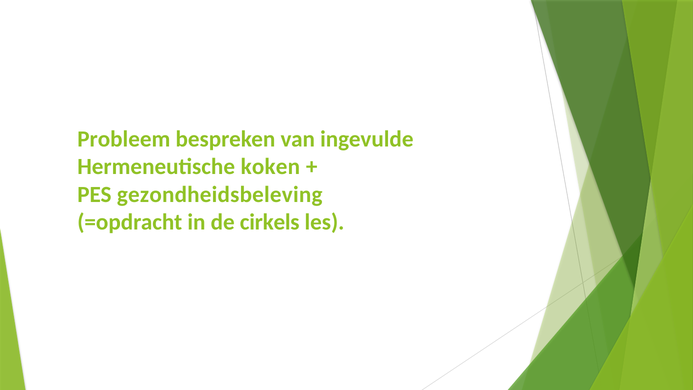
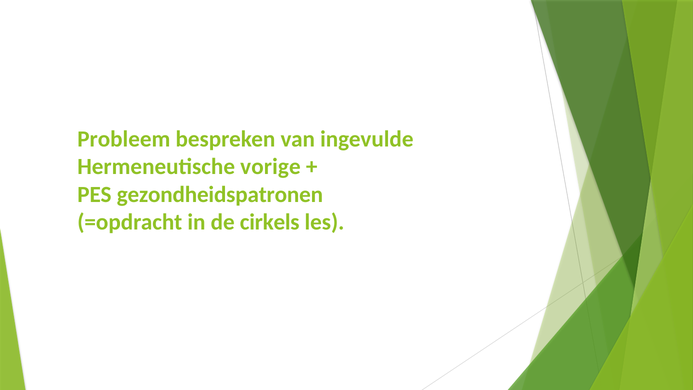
koken: koken -> vorige (270, 167)
gezondheidsbeleving: gezondheidsbeleving -> gezondheidspatronen (220, 194)
